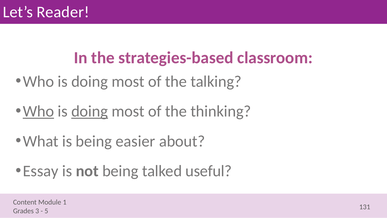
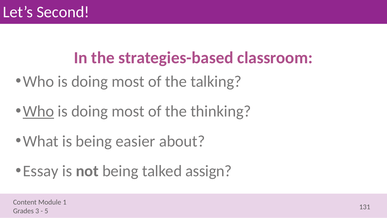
Reader: Reader -> Second (63, 12)
doing underline: present -> none (90, 111)
useful: useful -> assign (209, 171)
